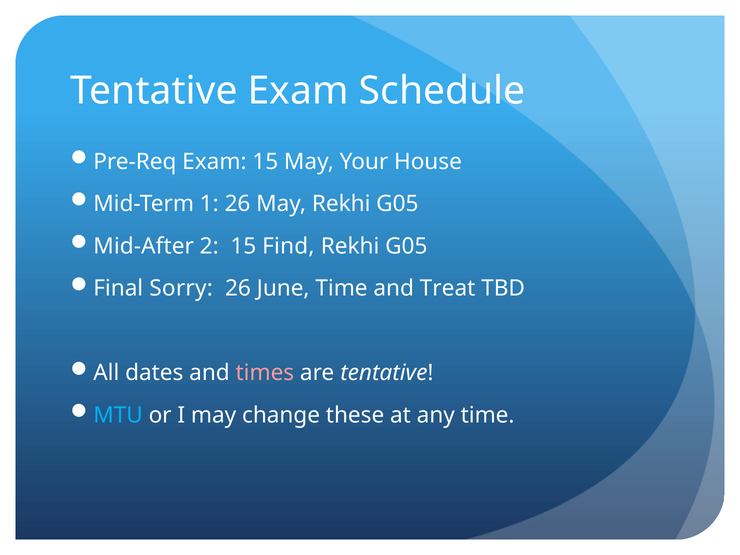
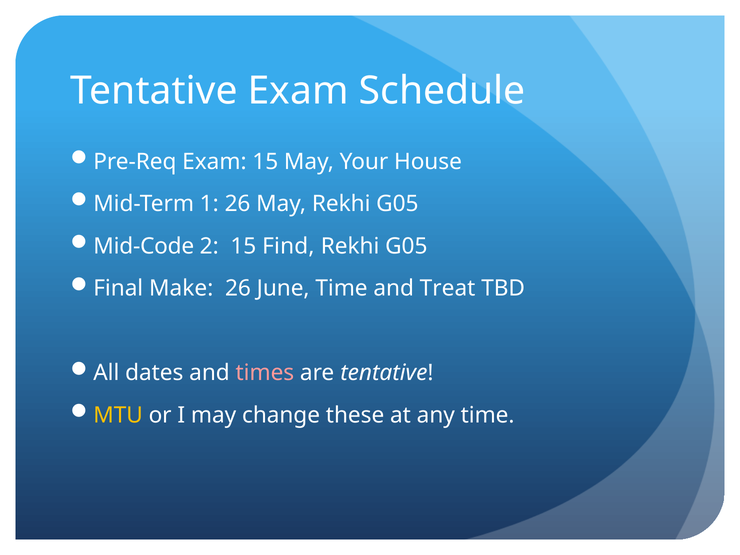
Mid-After: Mid-After -> Mid-Code (144, 246)
Sorry: Sorry -> Make (181, 288)
MTU colour: light blue -> yellow (118, 415)
